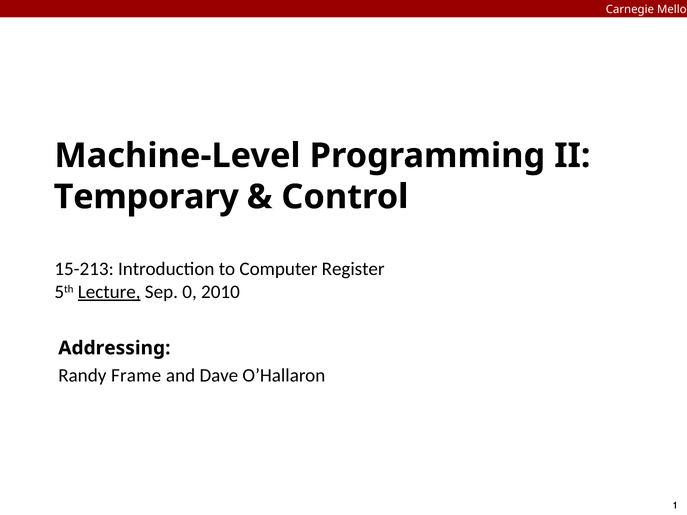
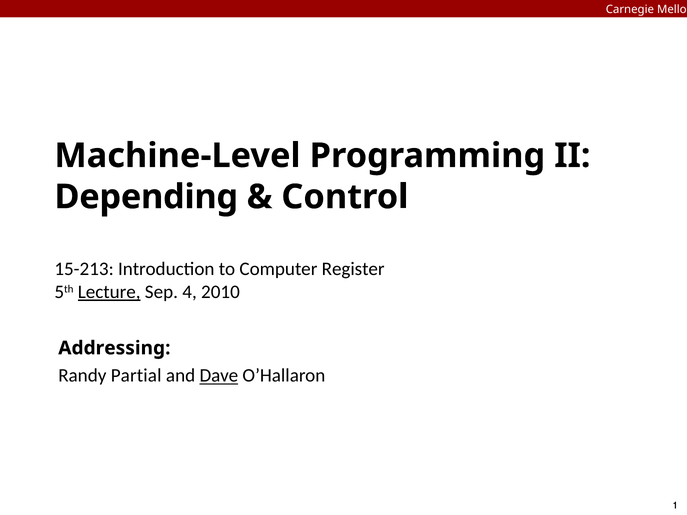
Temporary: Temporary -> Depending (146, 197)
0: 0 -> 4 (190, 292)
Frame: Frame -> Partial (136, 376)
Dave underline: none -> present (219, 376)
